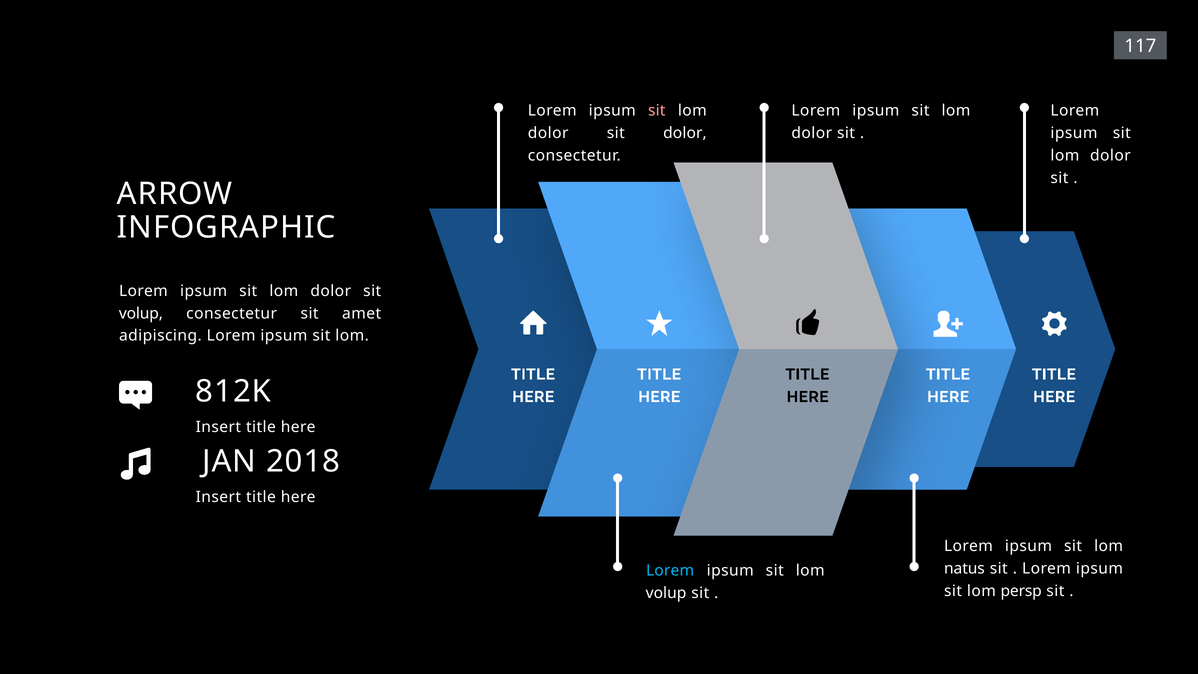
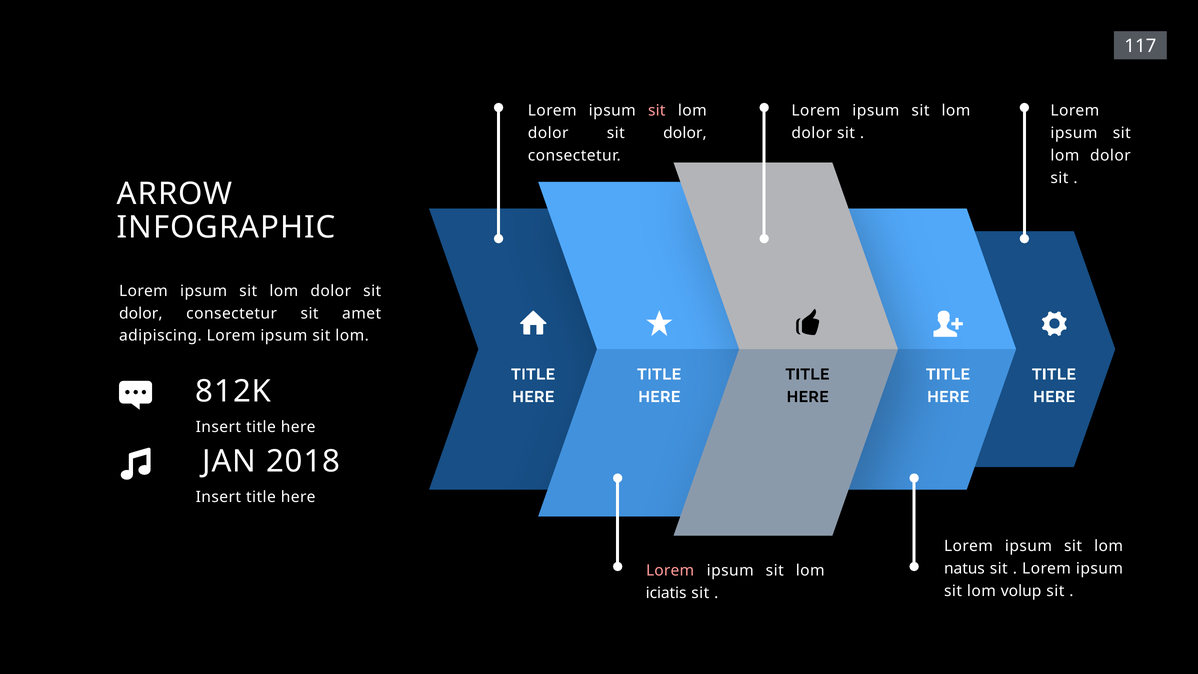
volup: volup -> dolor (141, 313)
Lorem colour: light blue -> pink (670, 570)
persp: persp -> volup (1021, 591)
volup: volup -> iciatis (666, 593)
